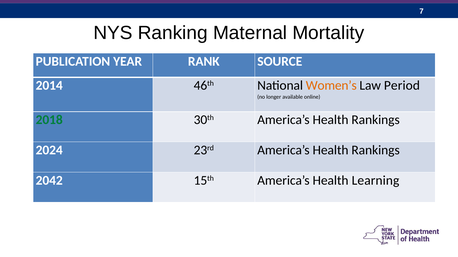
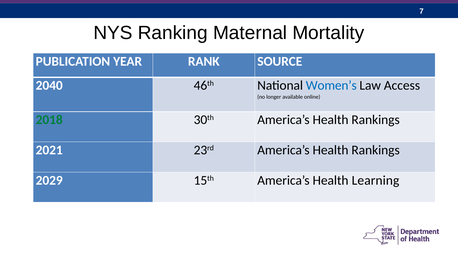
2014: 2014 -> 2040 (49, 86)
Women’s colour: orange -> blue (331, 86)
Period: Period -> Access (402, 86)
2024: 2024 -> 2021 (49, 151)
2042: 2042 -> 2029 (49, 181)
